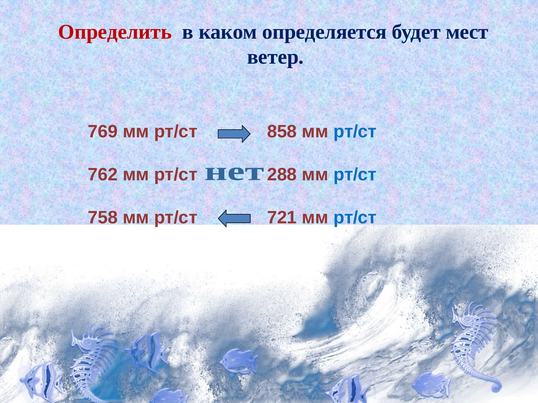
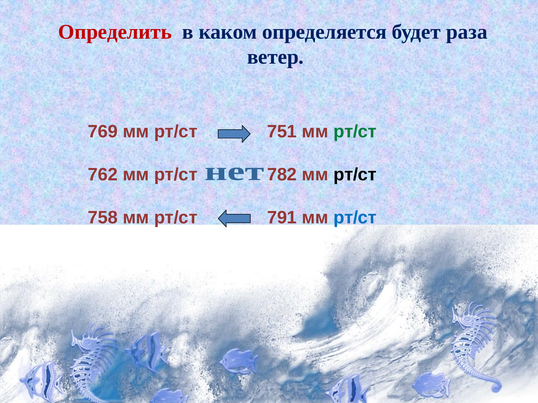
мест: мест -> раза (467, 32)
858: 858 -> 751 (282, 132)
рт/ст colour: blue -> green (355, 132)
288: 288 -> 782 (282, 175)
рт/ст colour: blue -> black (355, 175)
721: 721 -> 791 (282, 218)
